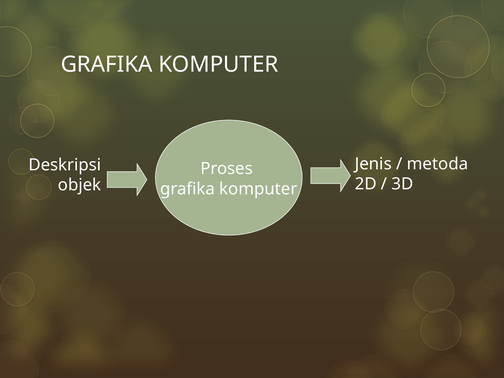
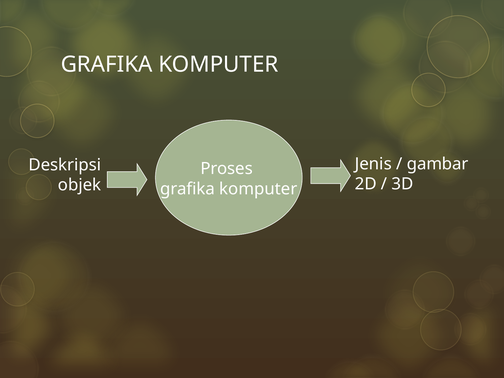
metoda: metoda -> gambar (438, 164)
